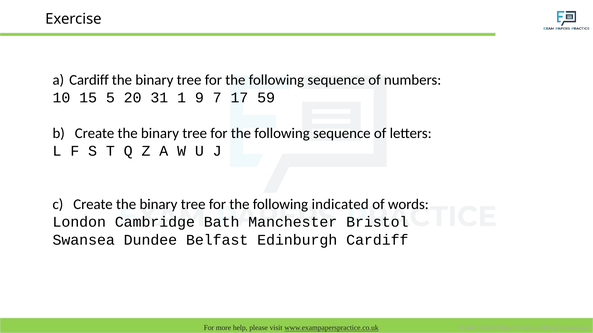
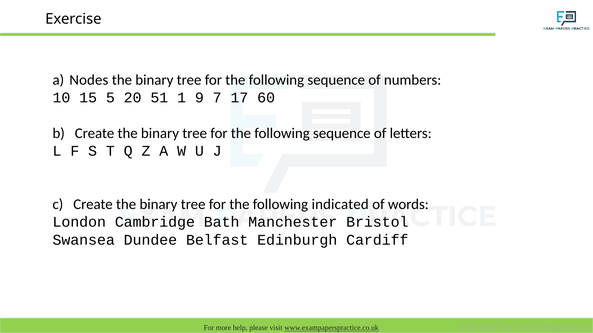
a Cardiff: Cardiff -> Nodes (89, 80)
31: 31 -> 51 (159, 98)
59: 59 -> 60 (266, 98)
